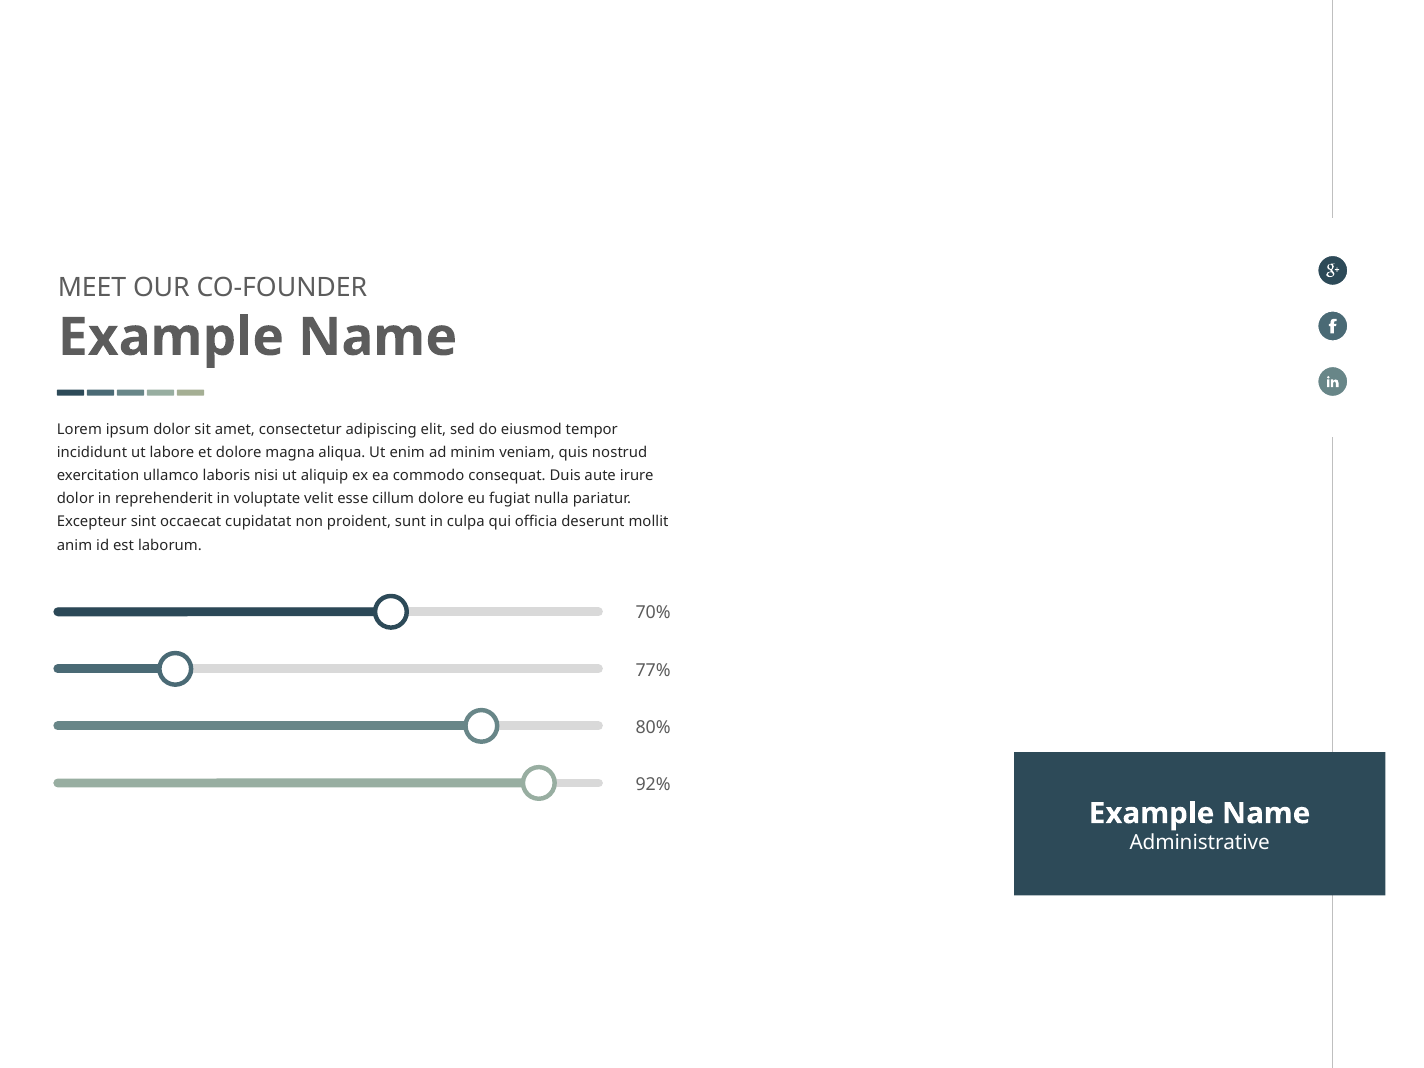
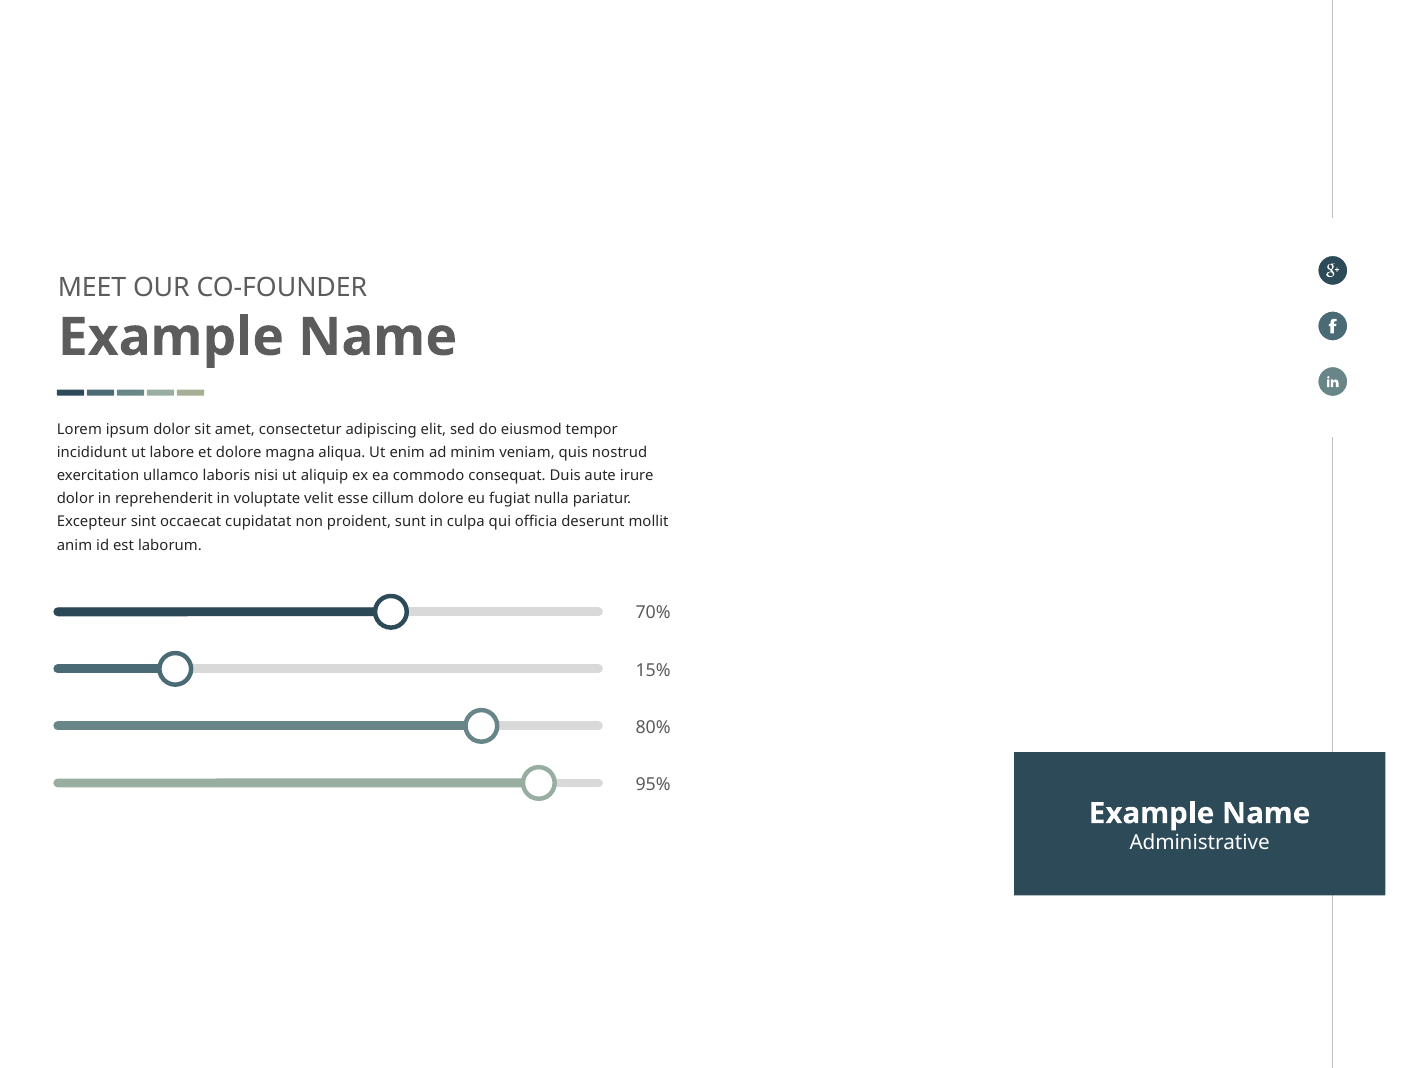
77%: 77% -> 15% (653, 670)
92%: 92% -> 95% (653, 784)
